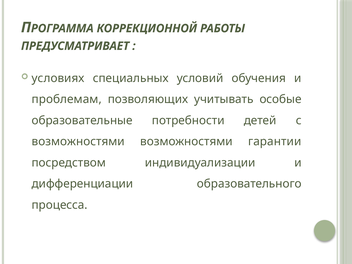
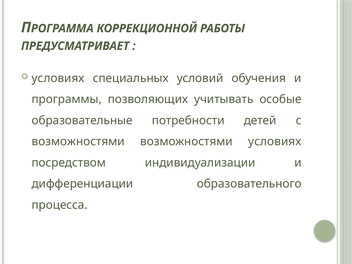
проблемам: проблемам -> программы (67, 99)
возможностями гарантии: гарантии -> условиях (275, 142)
